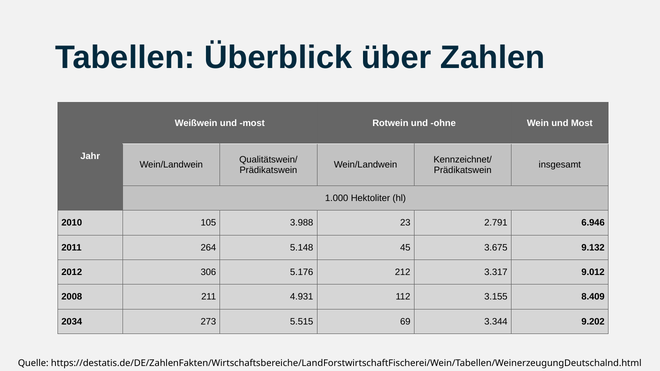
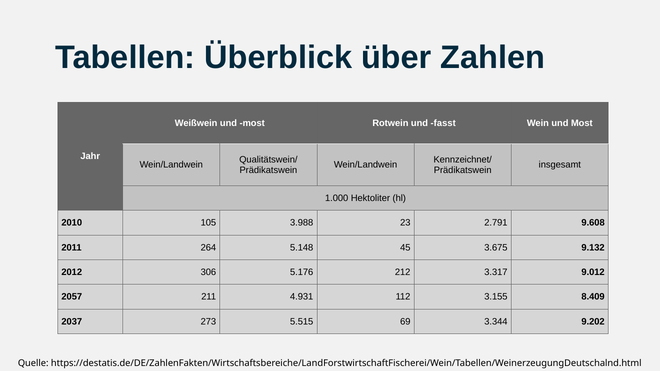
ohne: ohne -> fasst (443, 123)
6.946: 6.946 -> 9.608 (593, 223)
2008: 2008 -> 2057 (72, 297)
2034: 2034 -> 2037 (72, 322)
